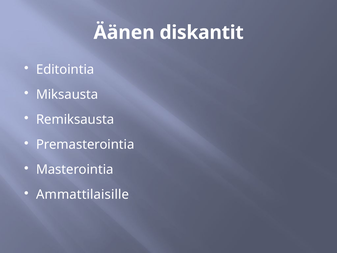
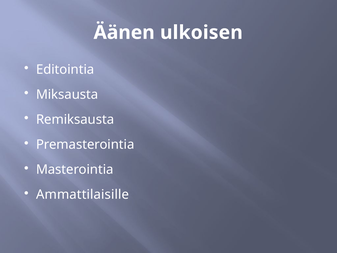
diskantit: diskantit -> ulkoisen (201, 33)
